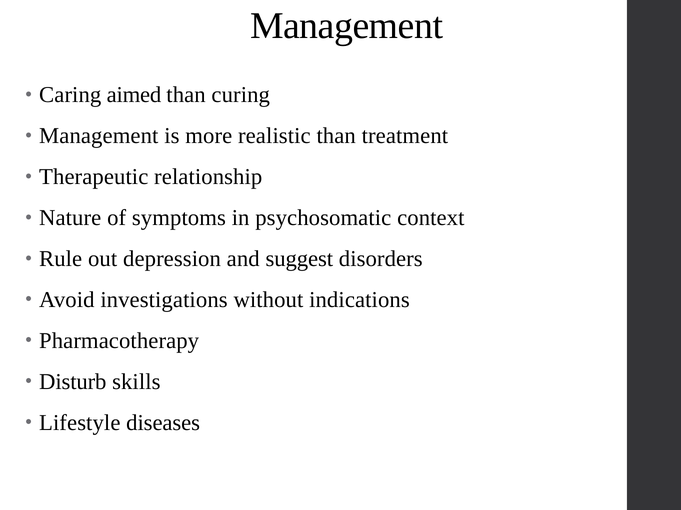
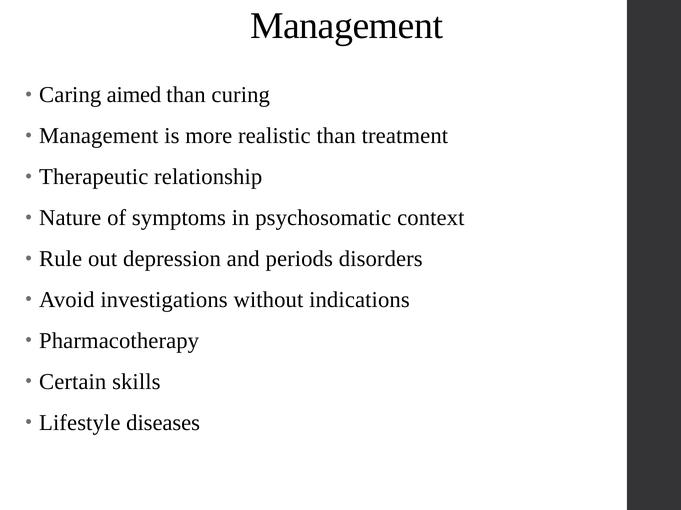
suggest: suggest -> periods (299, 259)
Disturb: Disturb -> Certain (73, 382)
